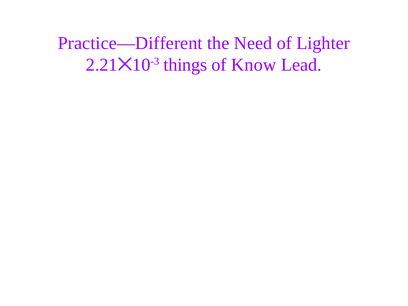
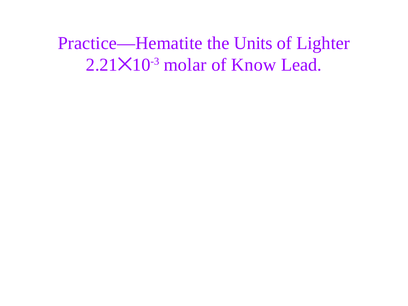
Practice—Different: Practice—Different -> Practice—Hematite (130, 43)
Need: Need -> Units (253, 43)
things: things -> molar (185, 65)
